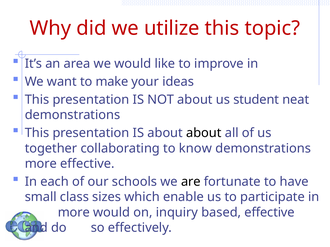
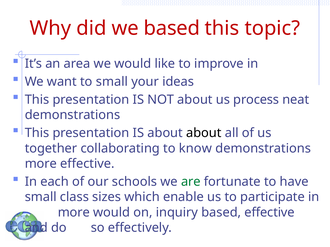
we utilize: utilize -> based (172, 28)
to make: make -> small (112, 82)
student: student -> process (256, 100)
are colour: black -> green (191, 182)
